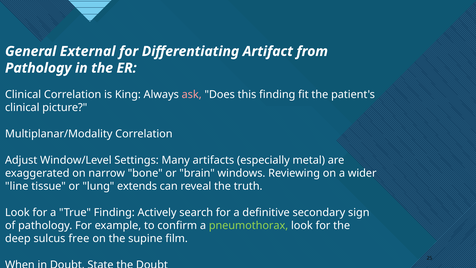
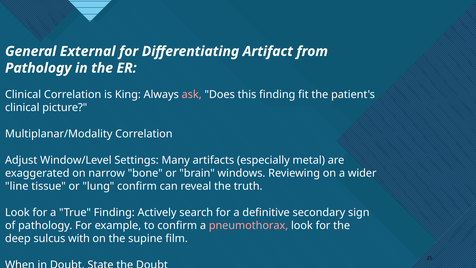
lung extends: extends -> confirm (137, 186)
pneumothorax colour: light green -> pink (249, 225)
free: free -> with (79, 238)
